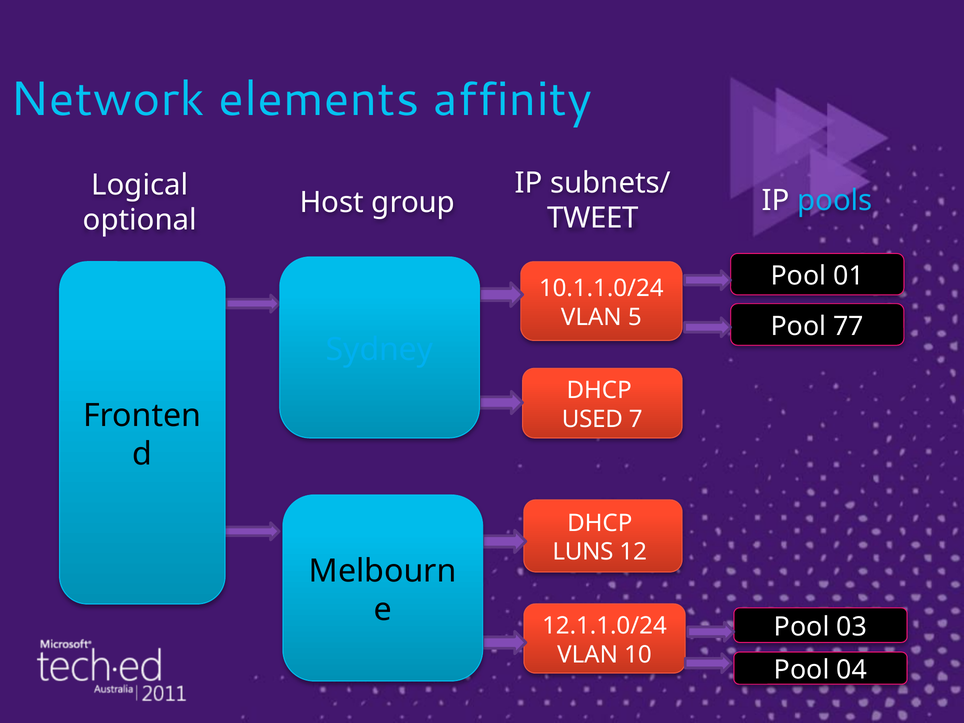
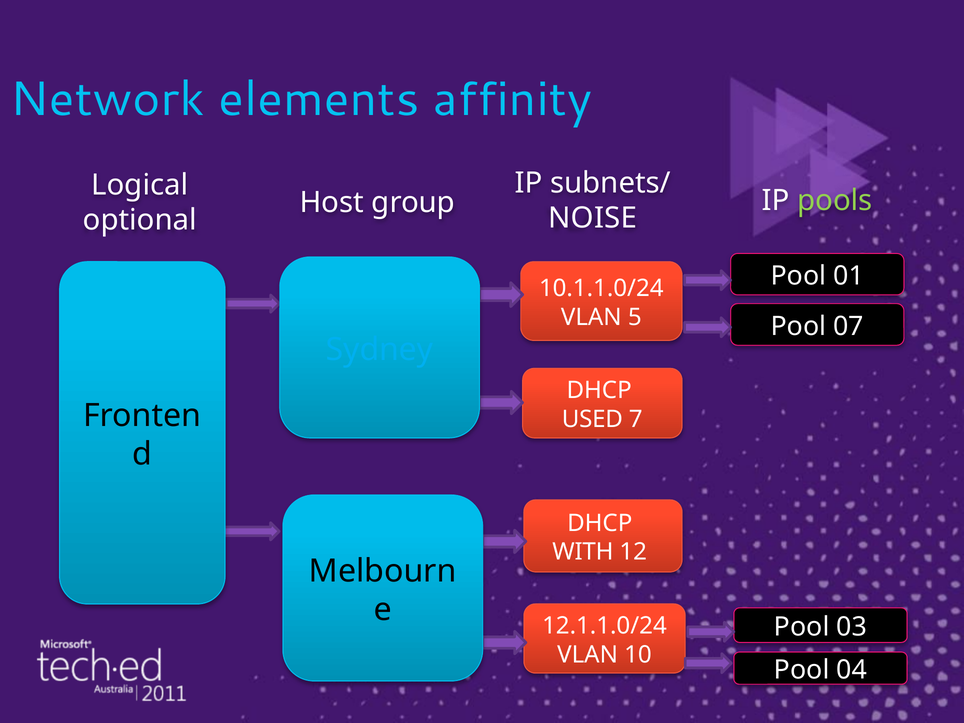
pools colour: light blue -> light green (835, 201)
TWEET: TWEET -> NOISE (593, 218)
77: 77 -> 07 (848, 326)
LUNS: LUNS -> WITH (583, 552)
